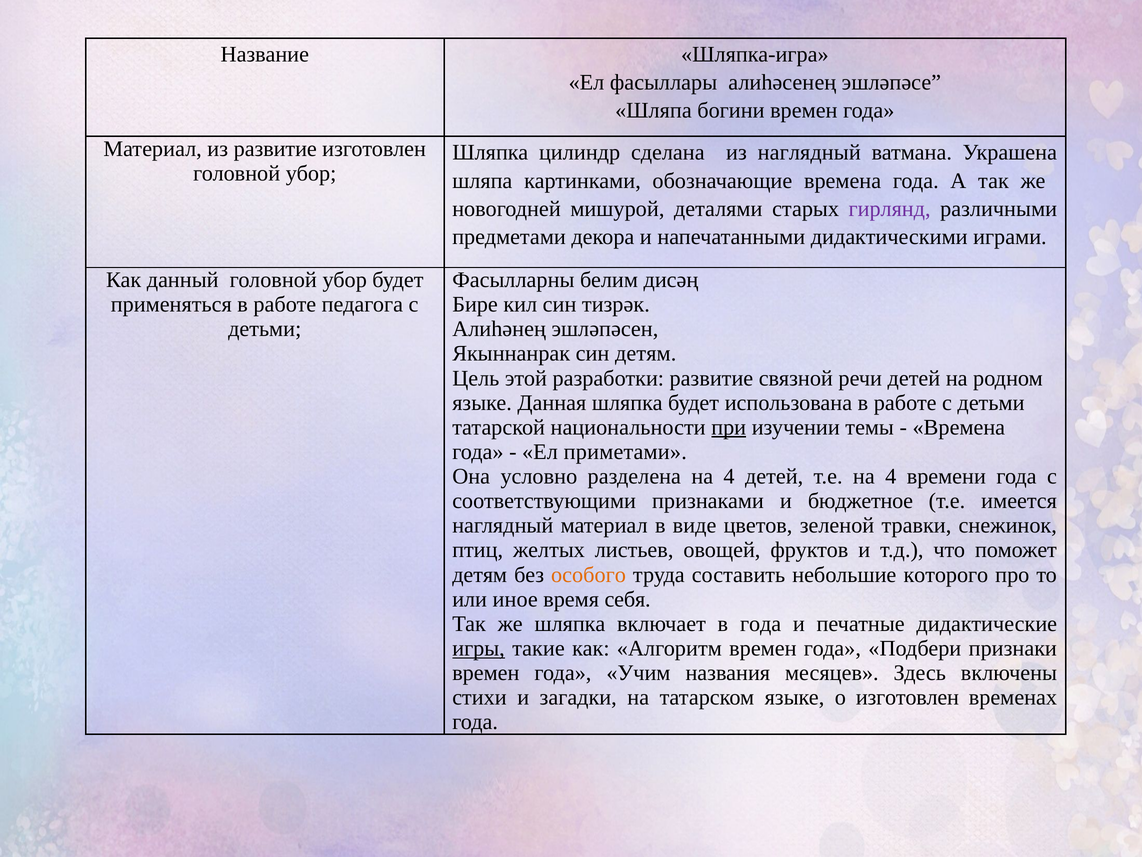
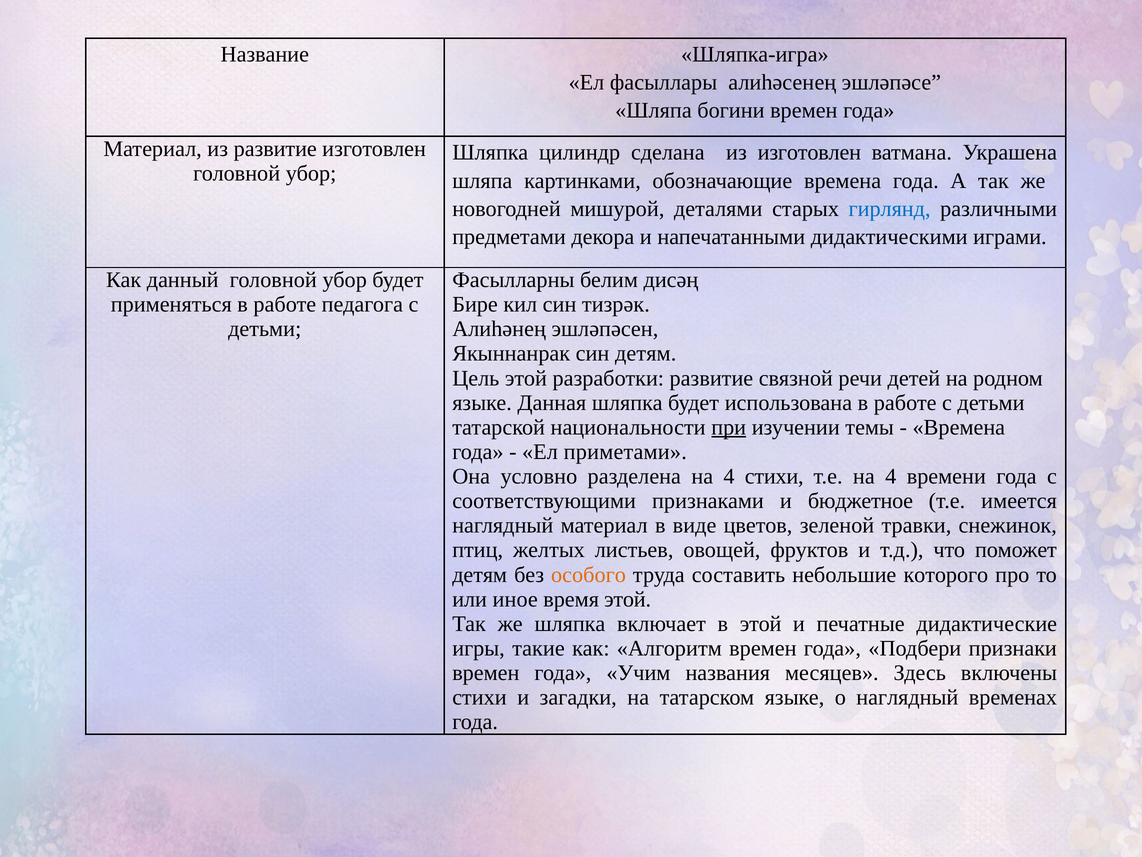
из наглядный: наглядный -> изготовлен (809, 152)
гирлянд colour: purple -> blue (890, 209)
4 детей: детей -> стихи (774, 476)
время себя: себя -> этой (628, 599)
в года: года -> этой (761, 623)
игры underline: present -> none (479, 648)
о изготовлен: изготовлен -> наглядный (907, 697)
